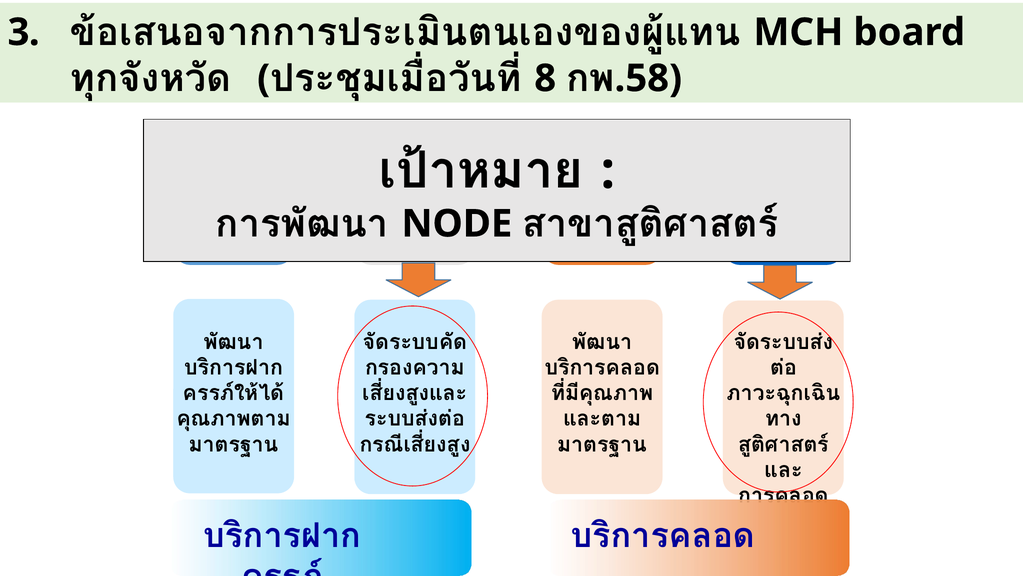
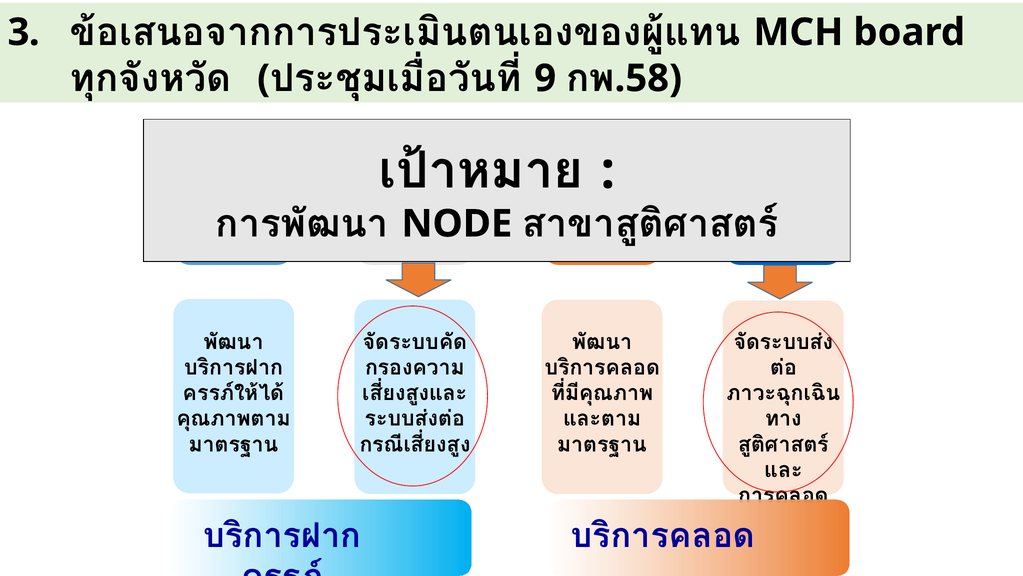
8: 8 -> 9 (545, 78)
